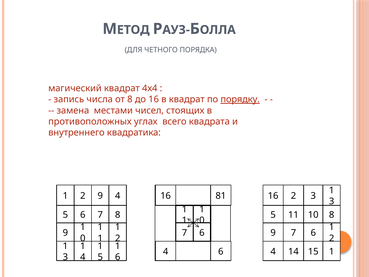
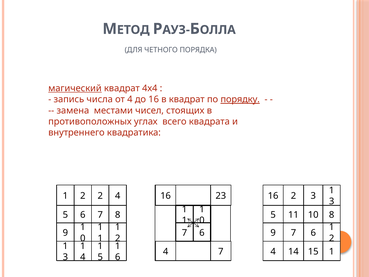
магический underline: none -> present (75, 88)
от 8: 8 -> 4 (130, 99)
2 9: 9 -> 2 (100, 196)
81: 81 -> 23 (221, 196)
4 6: 6 -> 7 (221, 251)
